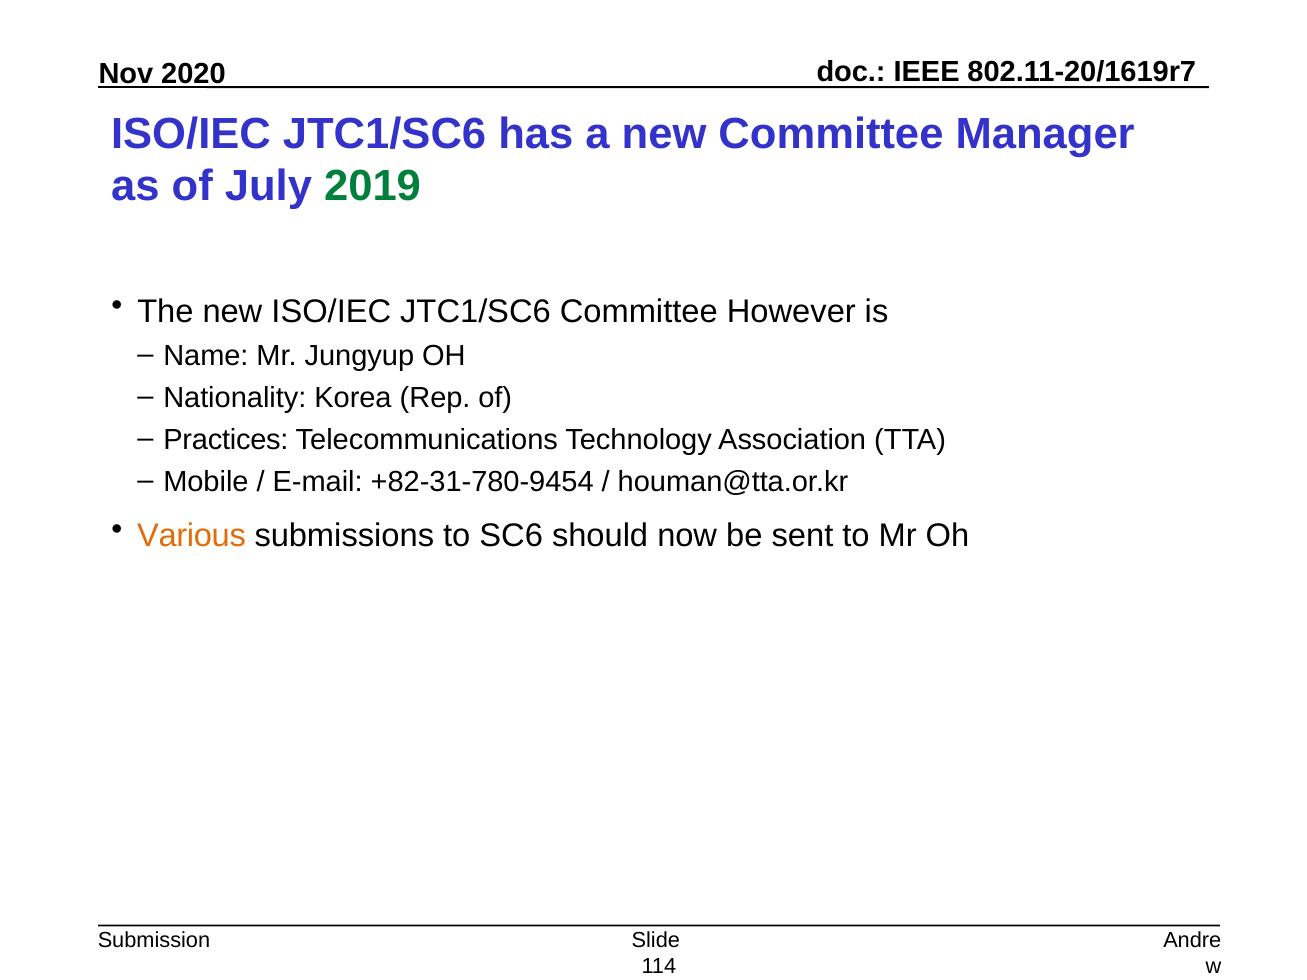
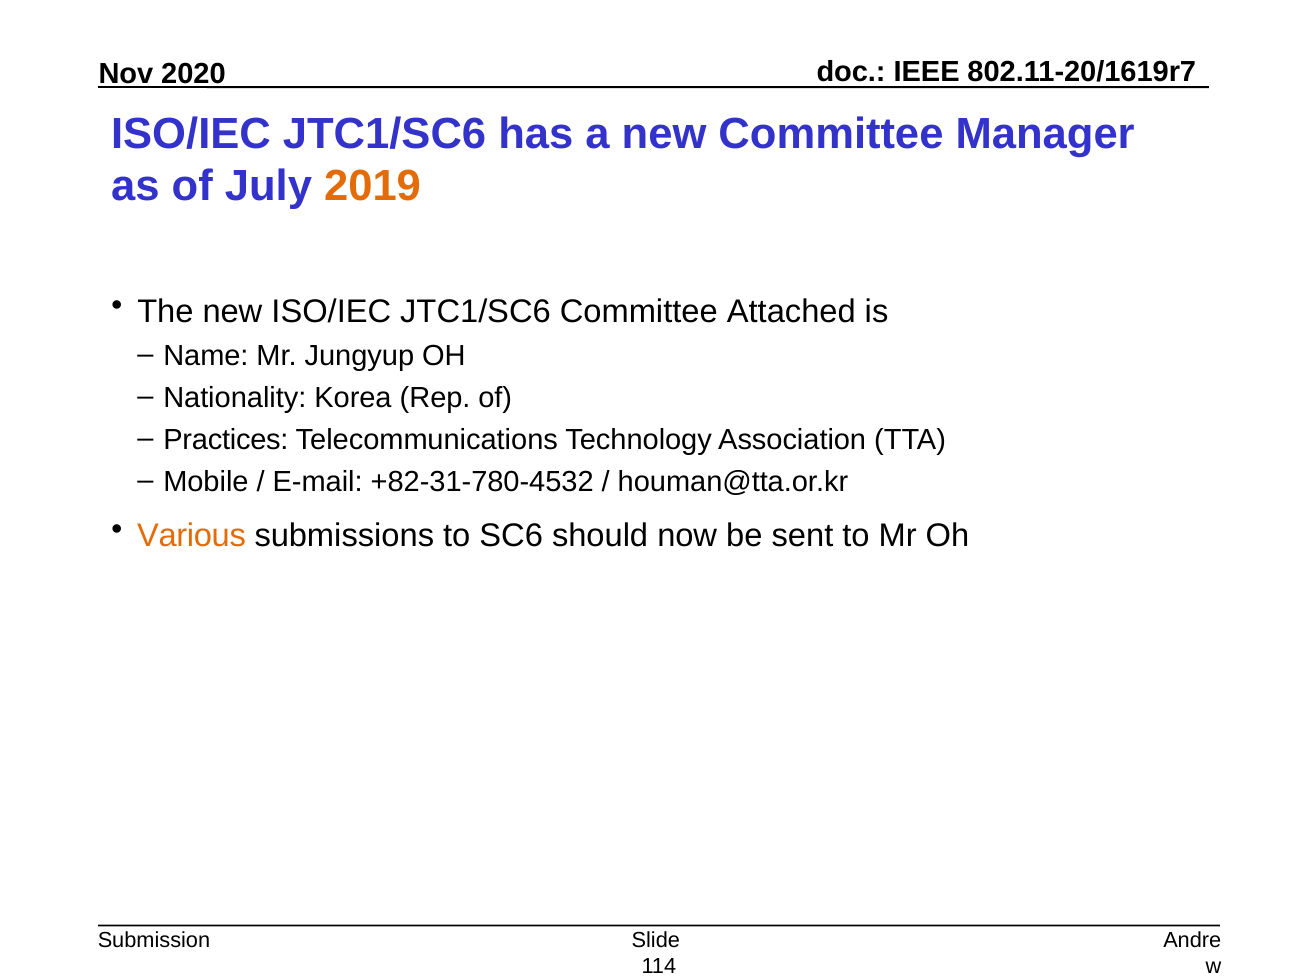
2019 colour: green -> orange (373, 186)
However: However -> Attached (791, 312)
+82-31-780-9454: +82-31-780-9454 -> +82-31-780-4532 (482, 482)
